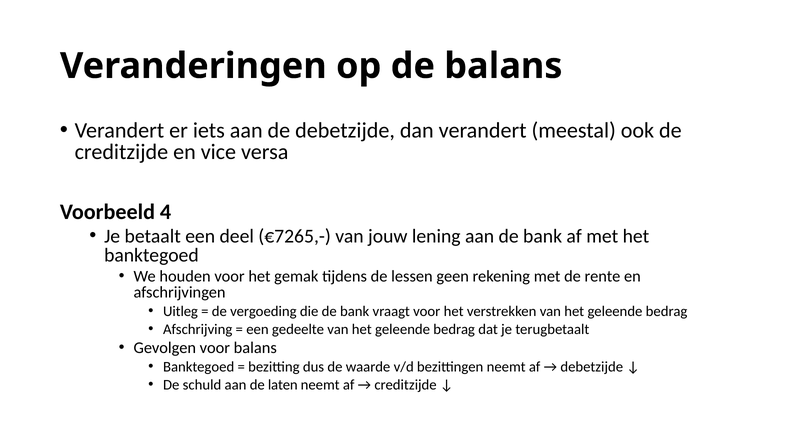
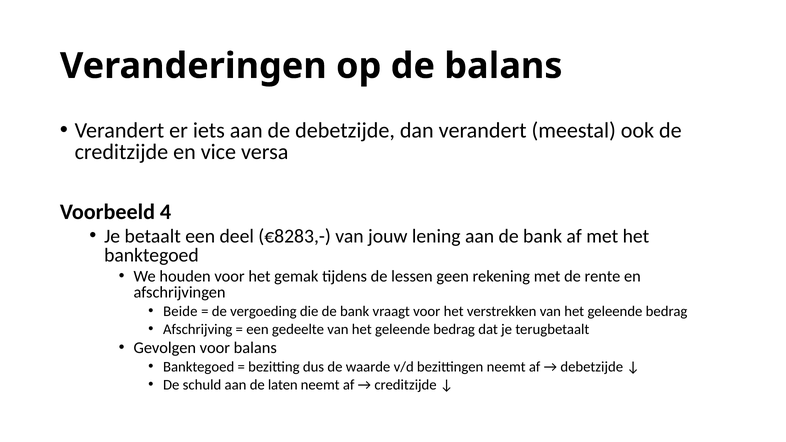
€7265,-: €7265,- -> €8283,- (295, 236)
Uitleg: Uitleg -> Beide (180, 311)
